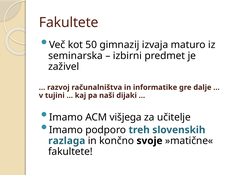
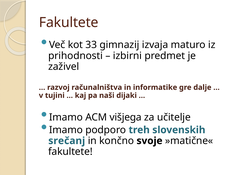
50: 50 -> 33 (91, 45)
seminarska: seminarska -> prihodnosti (75, 56)
razlaga: razlaga -> srečanj (67, 141)
